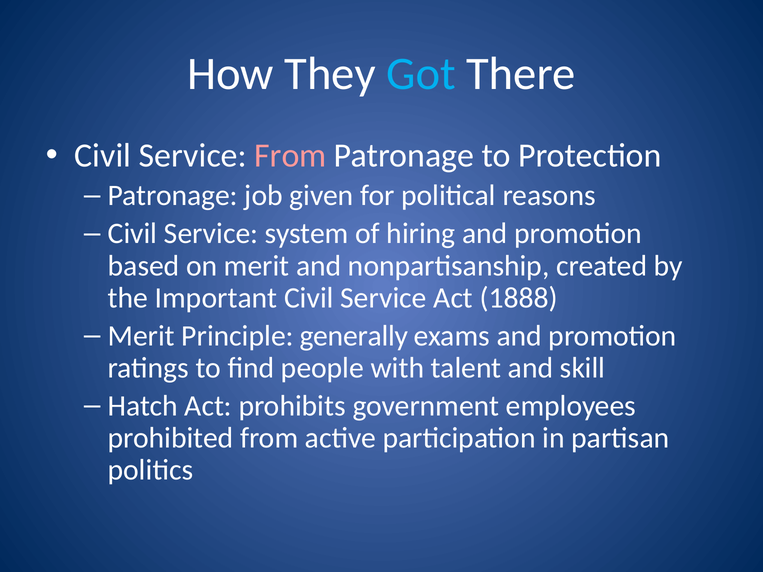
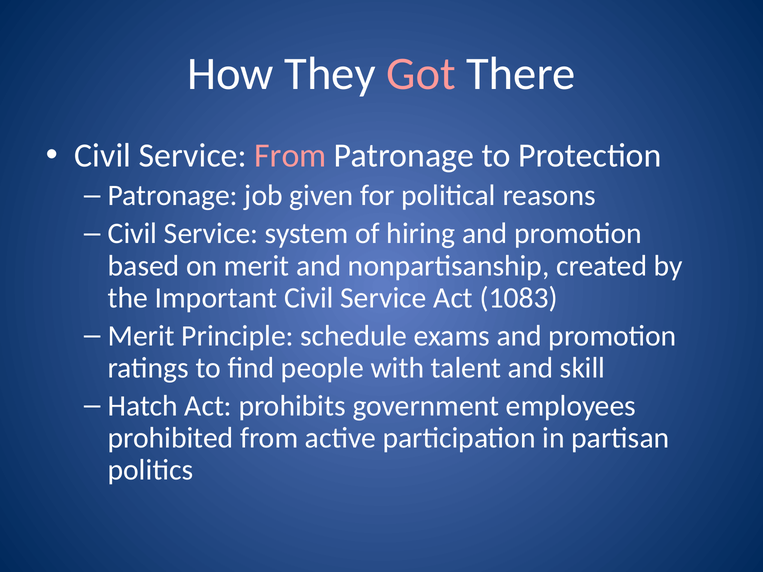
Got colour: light blue -> pink (421, 74)
1888: 1888 -> 1083 (519, 298)
generally: generally -> schedule (354, 336)
